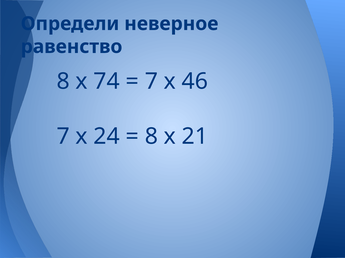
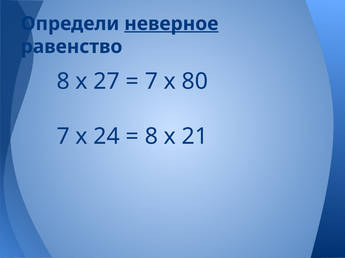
неверное underline: none -> present (171, 24)
74: 74 -> 27 (107, 81)
46: 46 -> 80 (195, 81)
